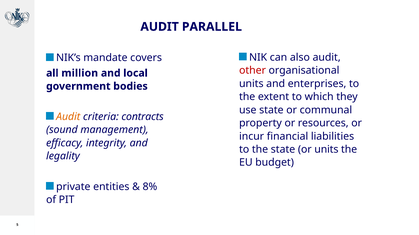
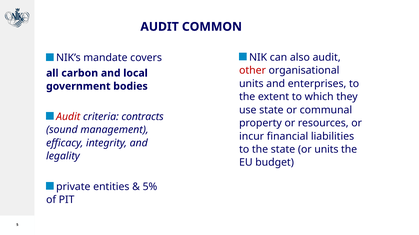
PARALLEL: PARALLEL -> COMMON (212, 27)
million: million -> carbon (80, 73)
Audit colour: orange -> red (68, 117)
8%: 8% -> 5% (150, 187)
